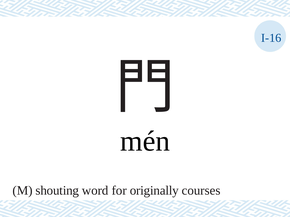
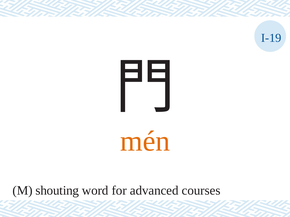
I-16: I-16 -> I-19 (271, 38)
mén colour: black -> orange (145, 142)
originally: originally -> advanced (154, 191)
